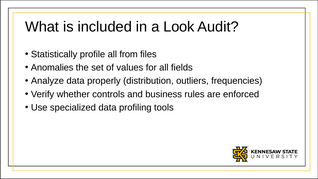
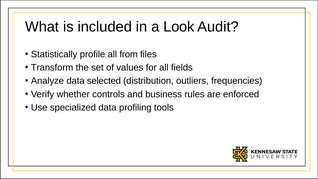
Anomalies: Anomalies -> Transform (52, 67)
properly: properly -> selected (104, 81)
